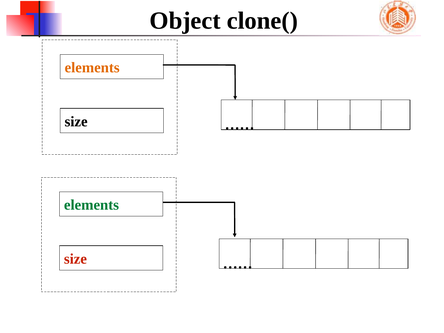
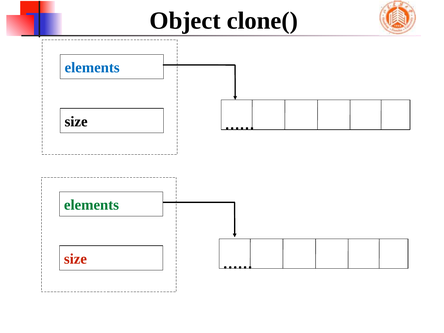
elements colour: orange -> blue (92, 68)
